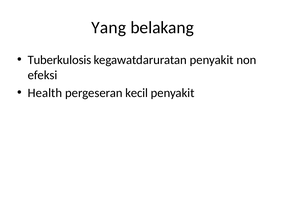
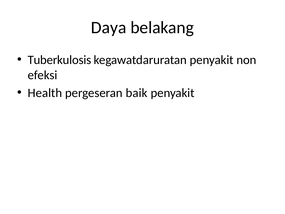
Yang: Yang -> Daya (109, 28)
kecil: kecil -> baik (137, 93)
